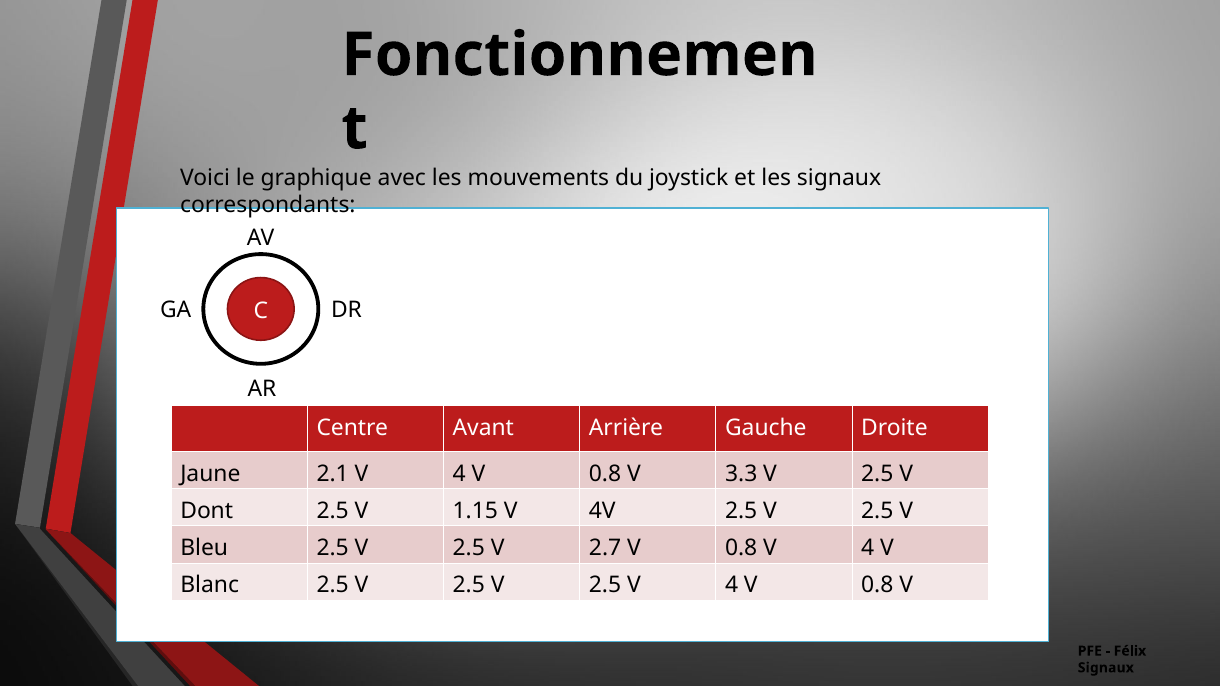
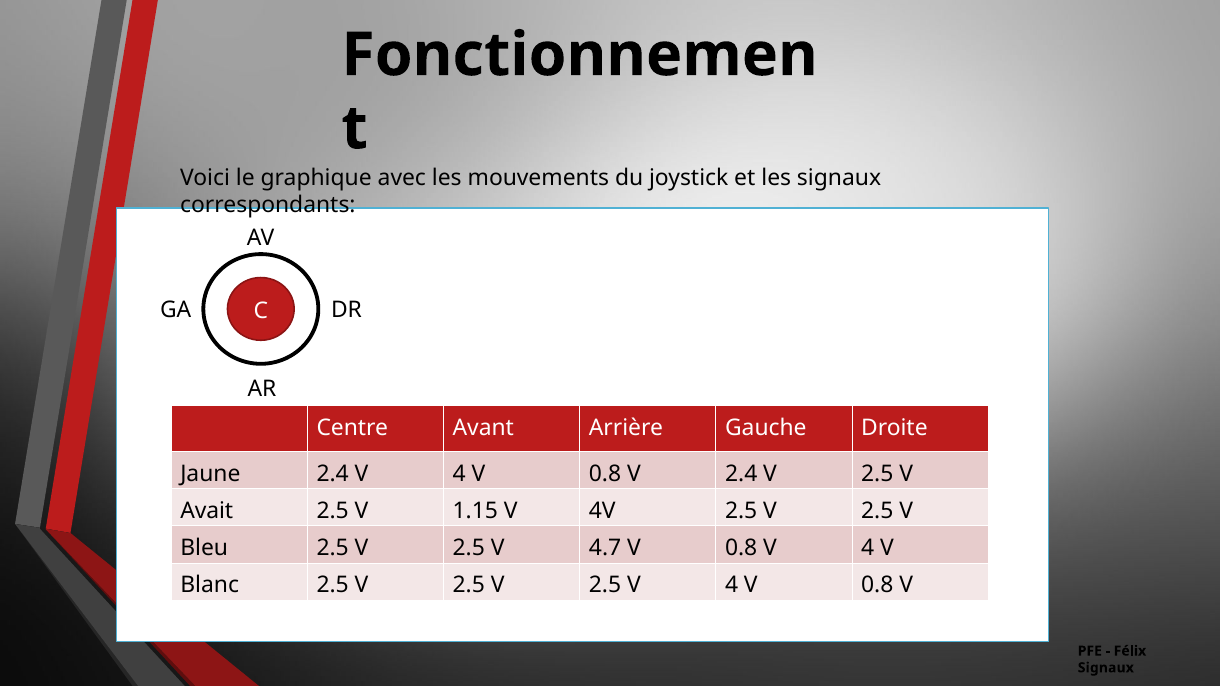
Jaune 2.1: 2.1 -> 2.4 (333, 474)
V 3.3: 3.3 -> 2.4 (741, 474)
Dont: Dont -> Avait (207, 511)
2.7: 2.7 -> 4.7 (605, 548)
